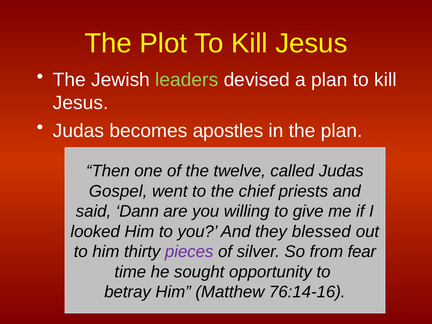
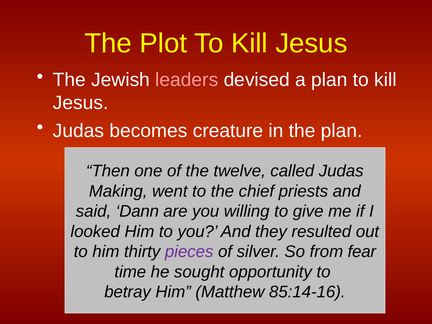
leaders colour: light green -> pink (187, 80)
apostles: apostles -> creature (228, 131)
Gospel: Gospel -> Making (118, 191)
blessed: blessed -> resulted (321, 232)
76:14-16: 76:14-16 -> 85:14-16 (307, 292)
